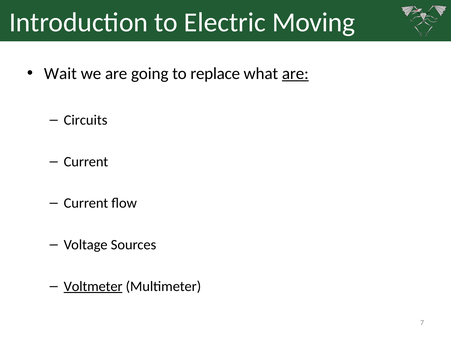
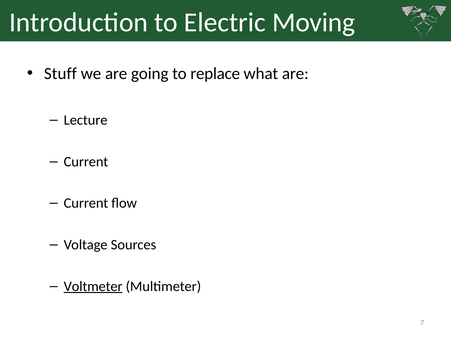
Wait: Wait -> Stuff (60, 74)
are underline: present -> none (295, 74)
Circuits: Circuits -> Lecture (86, 120)
